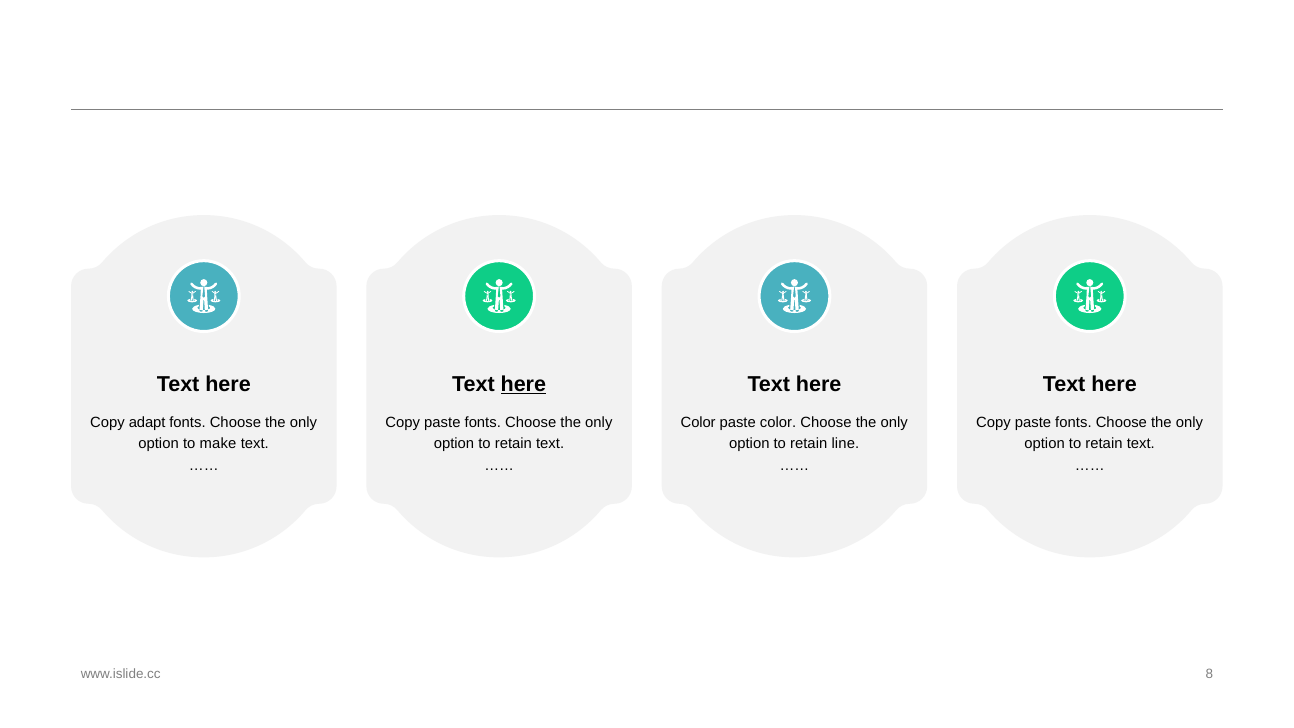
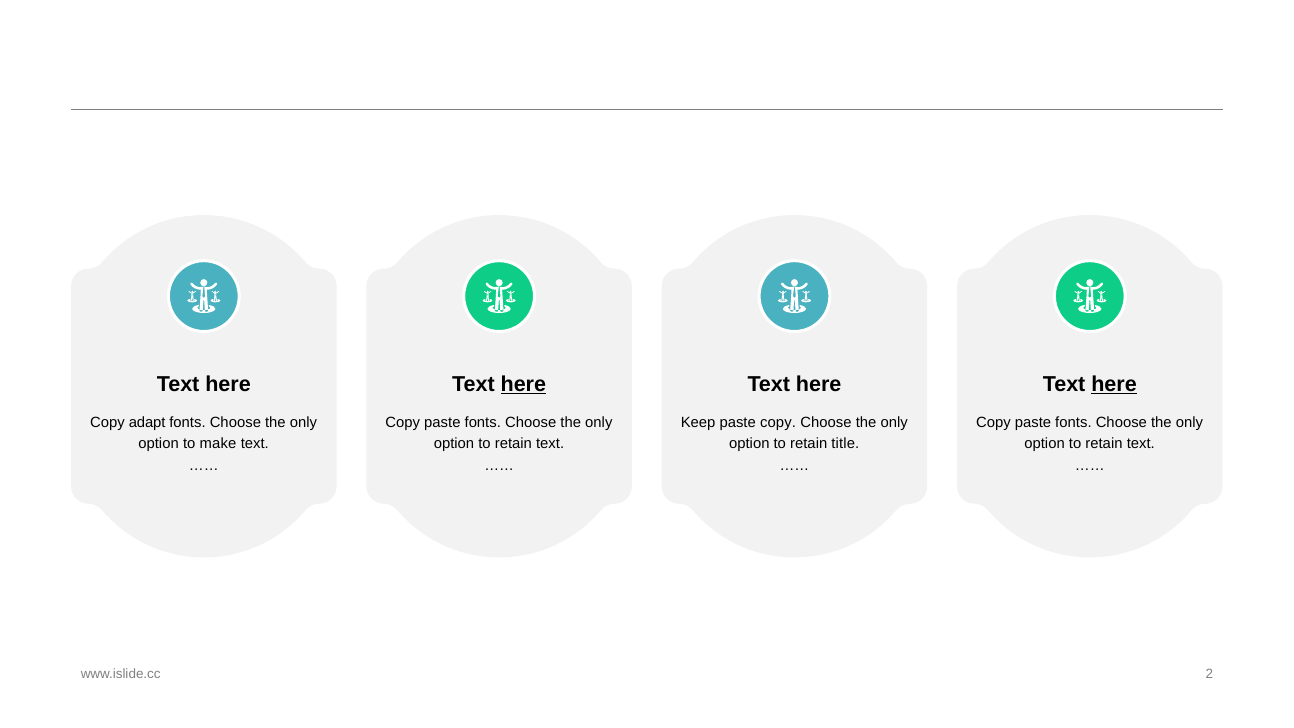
here underline: none -> present (1114, 384)
Color: Color -> Keep (698, 422)
paste color: color -> copy (778, 422)
line: line -> title (845, 444)
8: 8 -> 2 (1209, 674)
